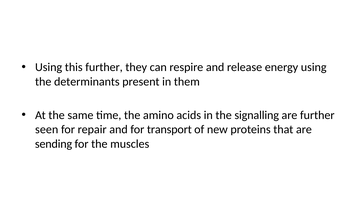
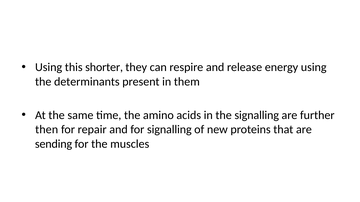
this further: further -> shorter (104, 67)
seen: seen -> then (47, 130)
for transport: transport -> signalling (169, 130)
